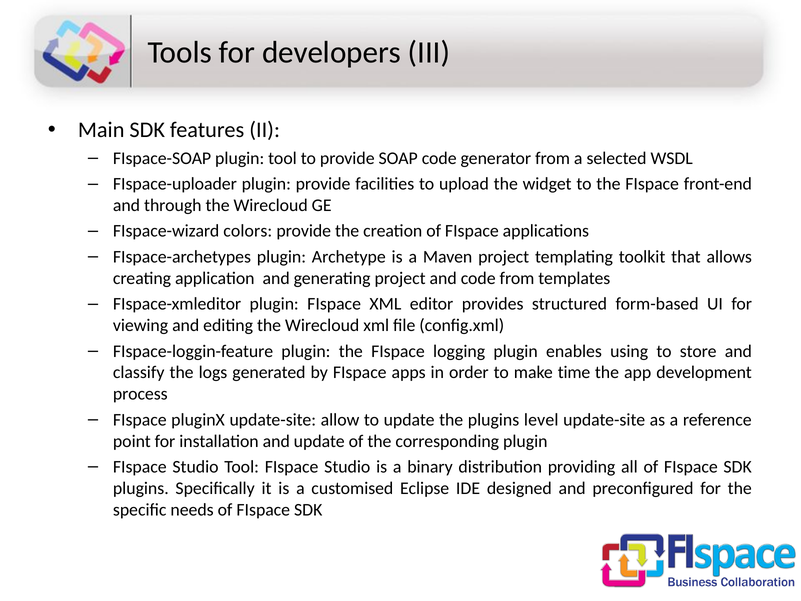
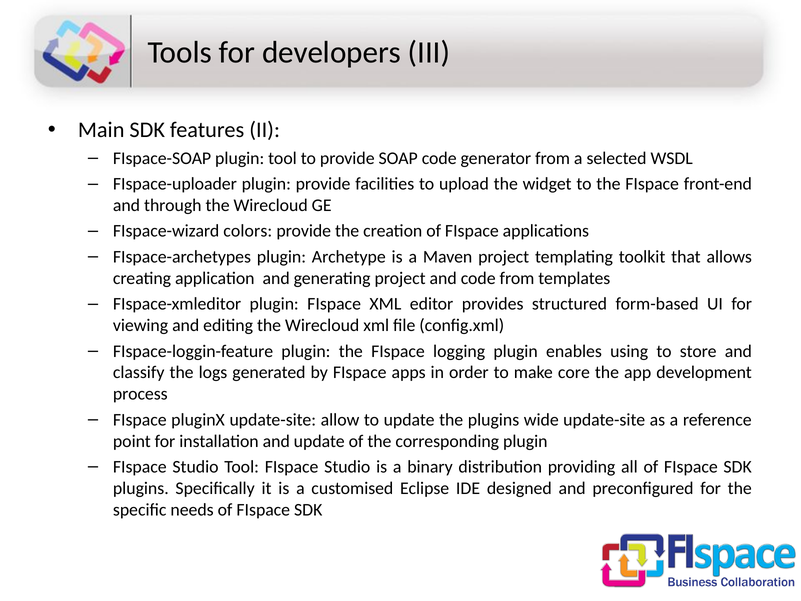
time: time -> core (574, 372)
level: level -> wide (541, 420)
